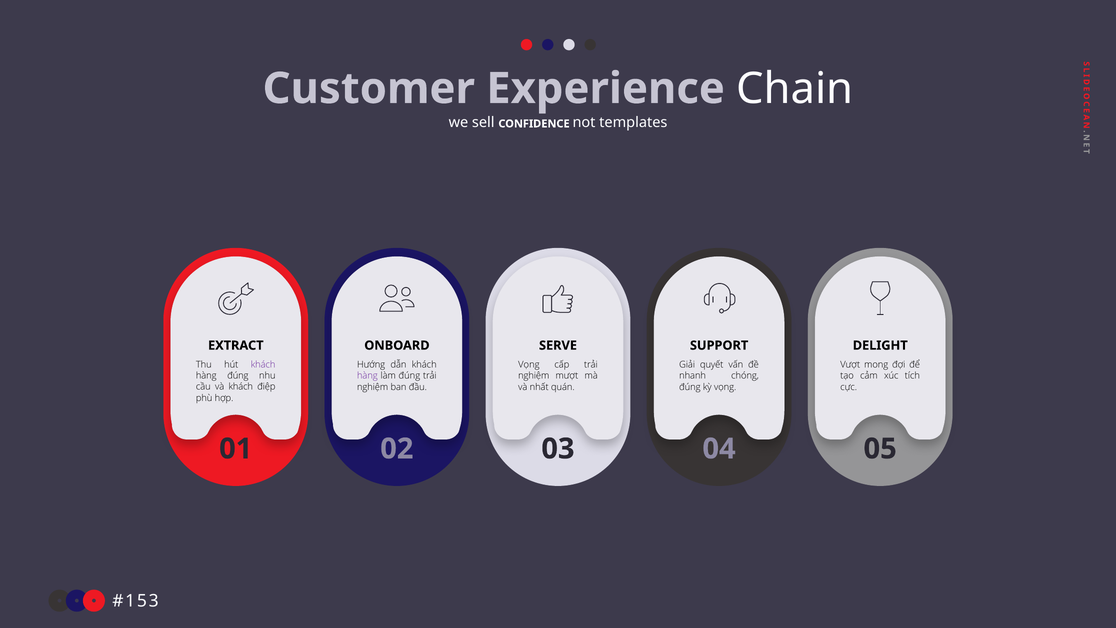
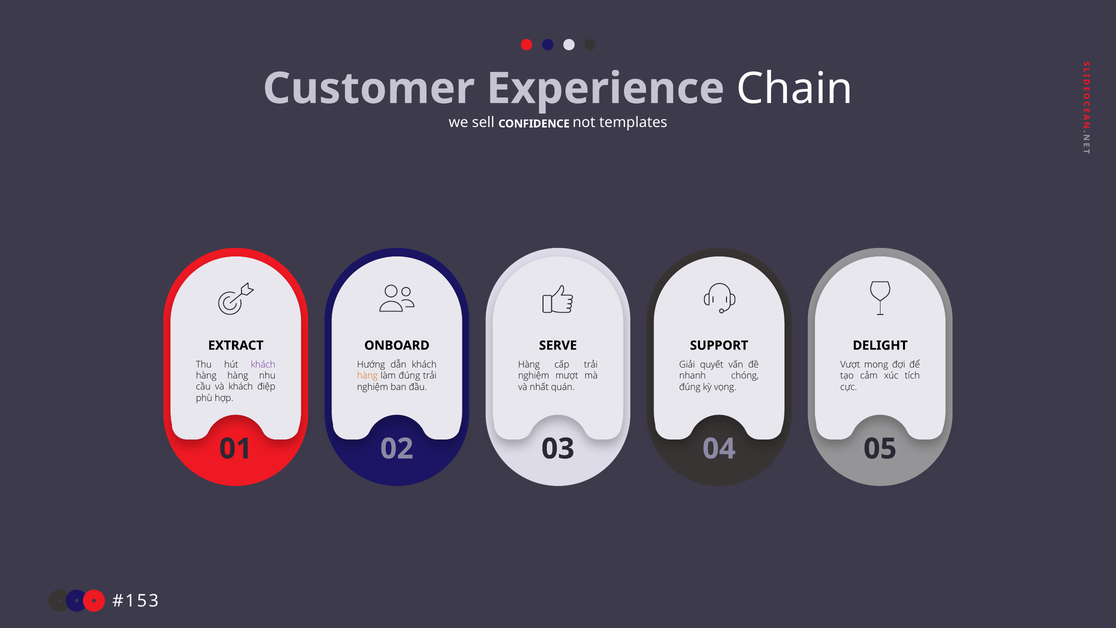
Vọng: Vọng -> Hàng (529, 364)
hàng đúng: đúng -> hàng (238, 376)
hàng colour: purple -> orange (367, 376)
